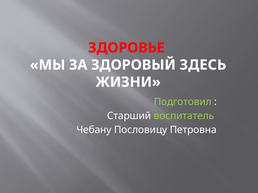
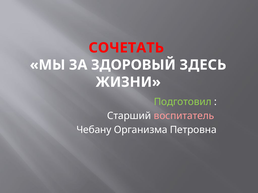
ЗДОРОВЬЕ: ЗДОРОВЬЕ -> СОЧЕТАТЬ (126, 48)
воспитатель colour: light green -> pink (184, 116)
Пословицу: Пословицу -> Организма (141, 130)
